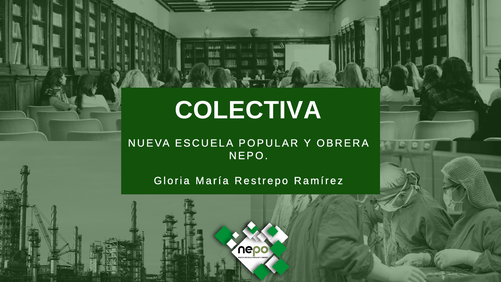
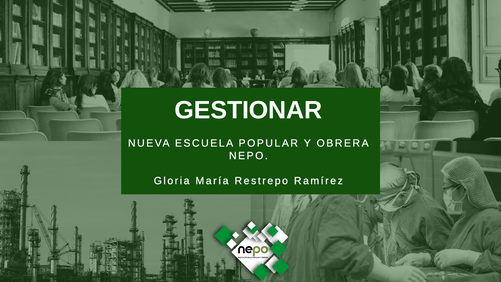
COLECTIVA: COLECTIVA -> GESTIONAR (248, 110)
